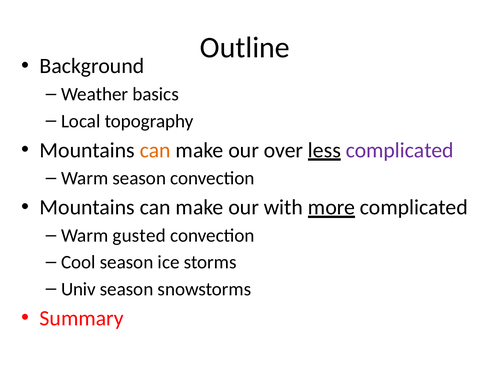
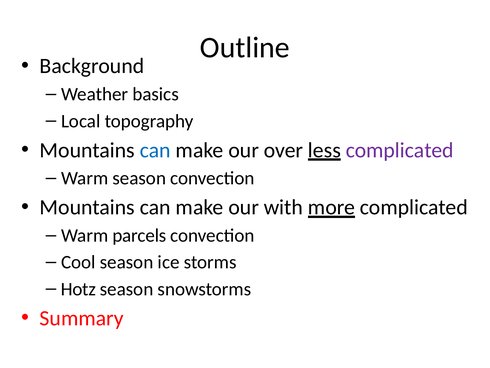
can colour: orange -> blue (155, 150)
gusted: gusted -> parcels (139, 235)
Univ: Univ -> Hotz (78, 289)
